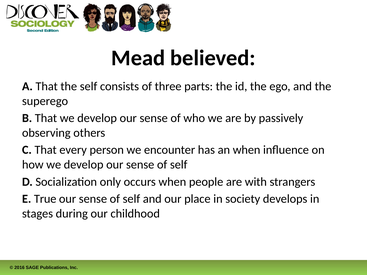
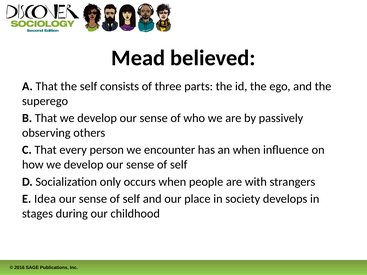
True: True -> Idea (45, 199)
